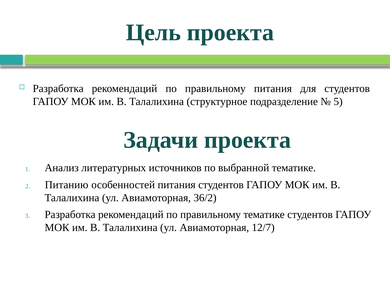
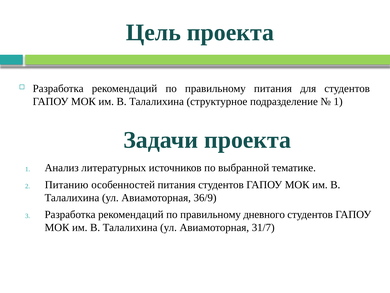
5: 5 -> 1 (338, 101)
36/2: 36/2 -> 36/9 (205, 197)
правильному тематике: тематике -> дневного (264, 214)
12/7: 12/7 -> 31/7 (263, 227)
